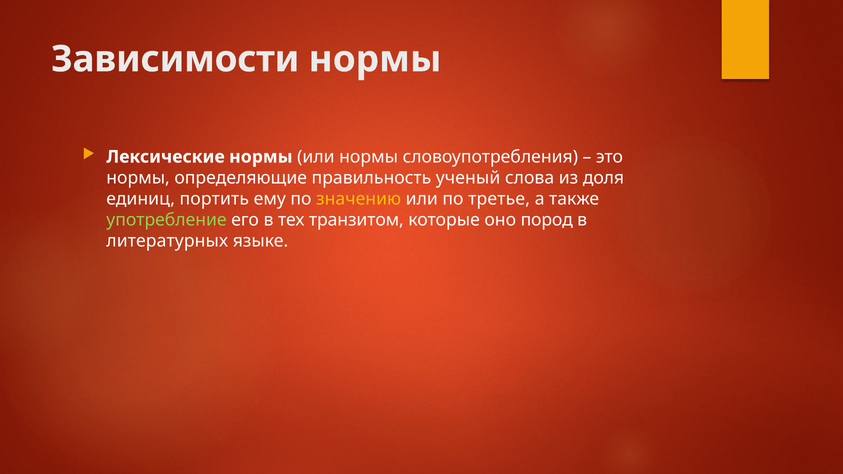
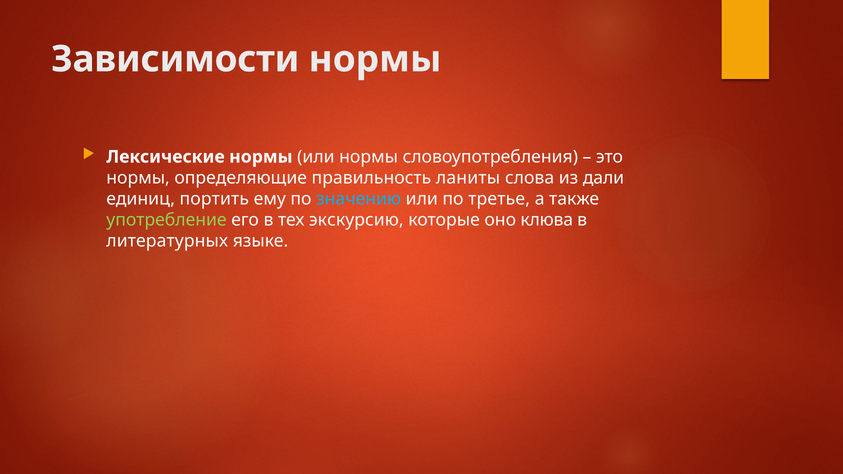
ученый: ученый -> ланиты (468, 178)
доля: доля -> дали (603, 178)
значению colour: yellow -> light blue (359, 199)
транзитом: транзитом -> экскурсию (356, 220)
пород: пород -> клюва (547, 220)
